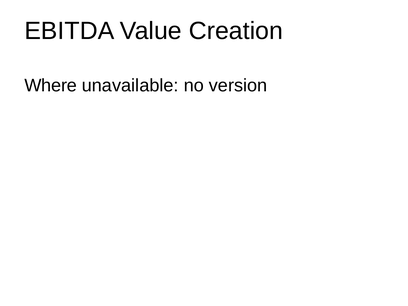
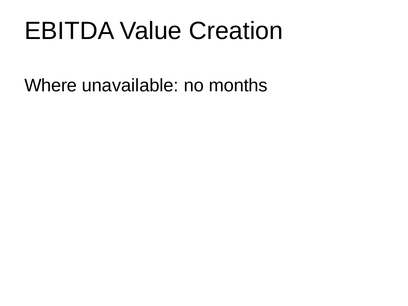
version: version -> months (238, 86)
